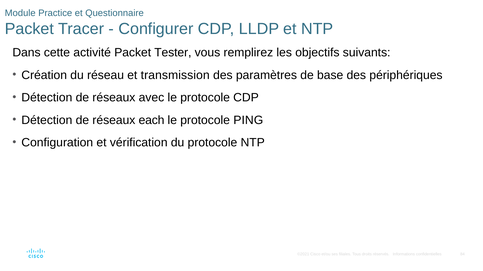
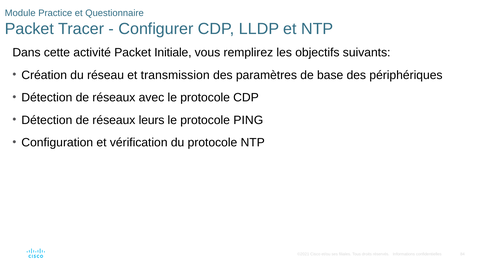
Tester: Tester -> Initiale (173, 53)
each: each -> leurs (152, 120)
